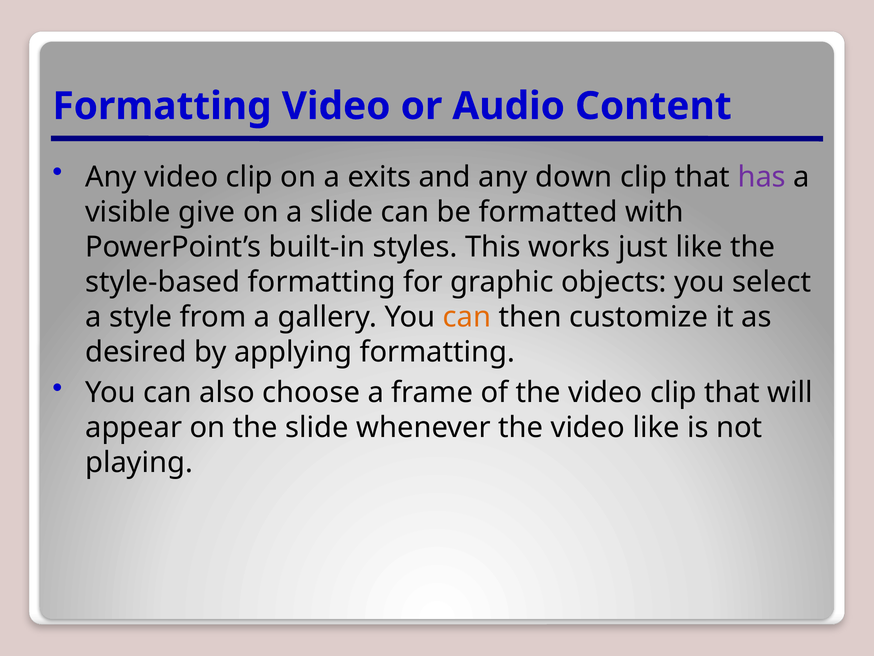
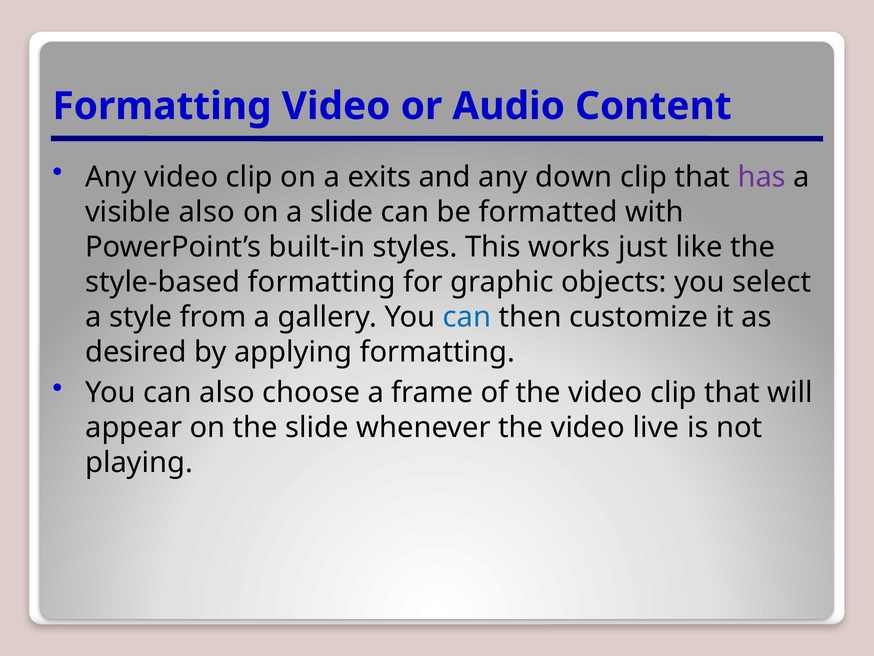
visible give: give -> also (207, 212)
can colour: orange -> blue (467, 317)
video like: like -> live (656, 427)
